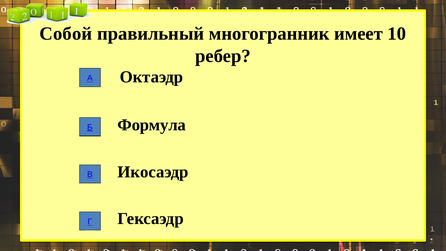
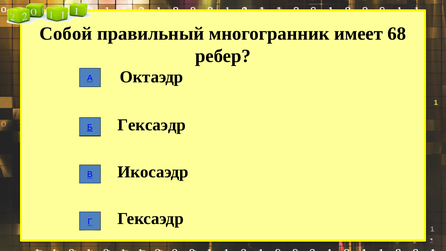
10: 10 -> 68 (397, 34)
Формула: Формула -> Гексаэдр (152, 125)
